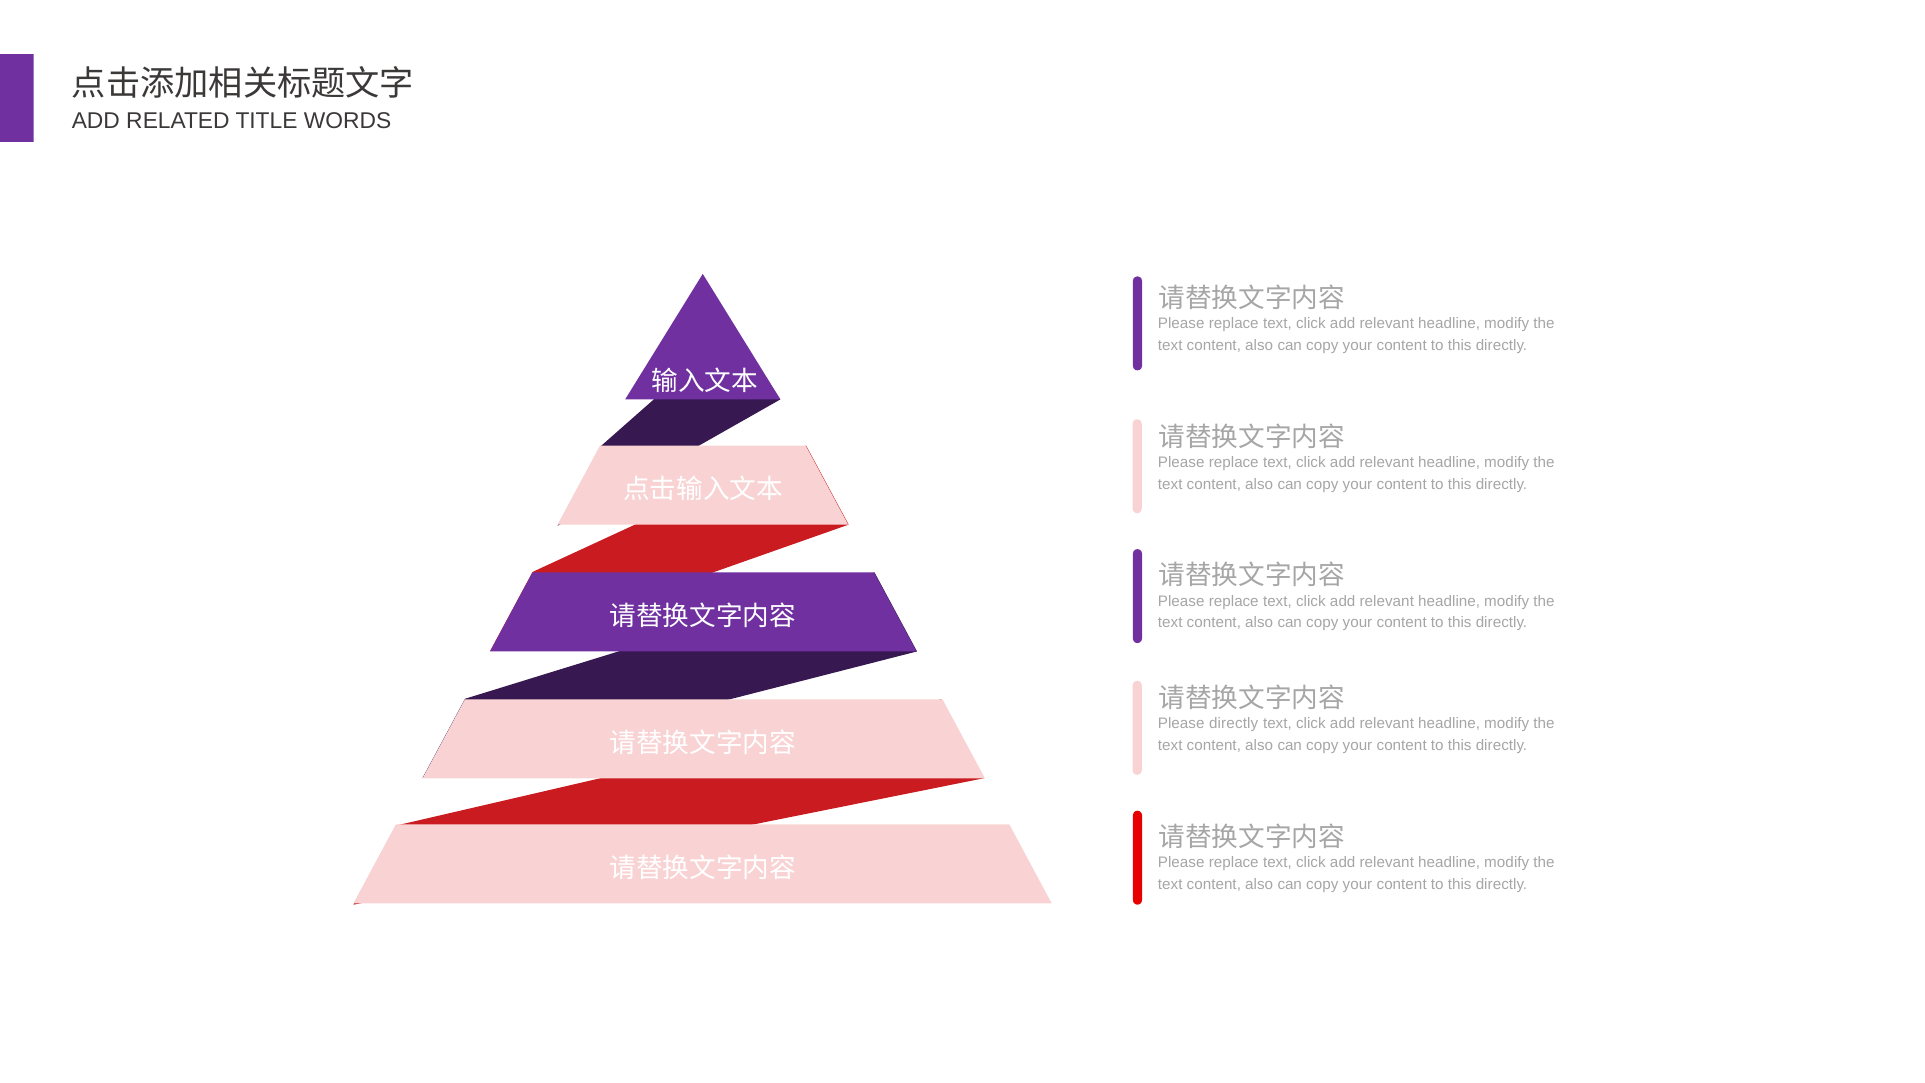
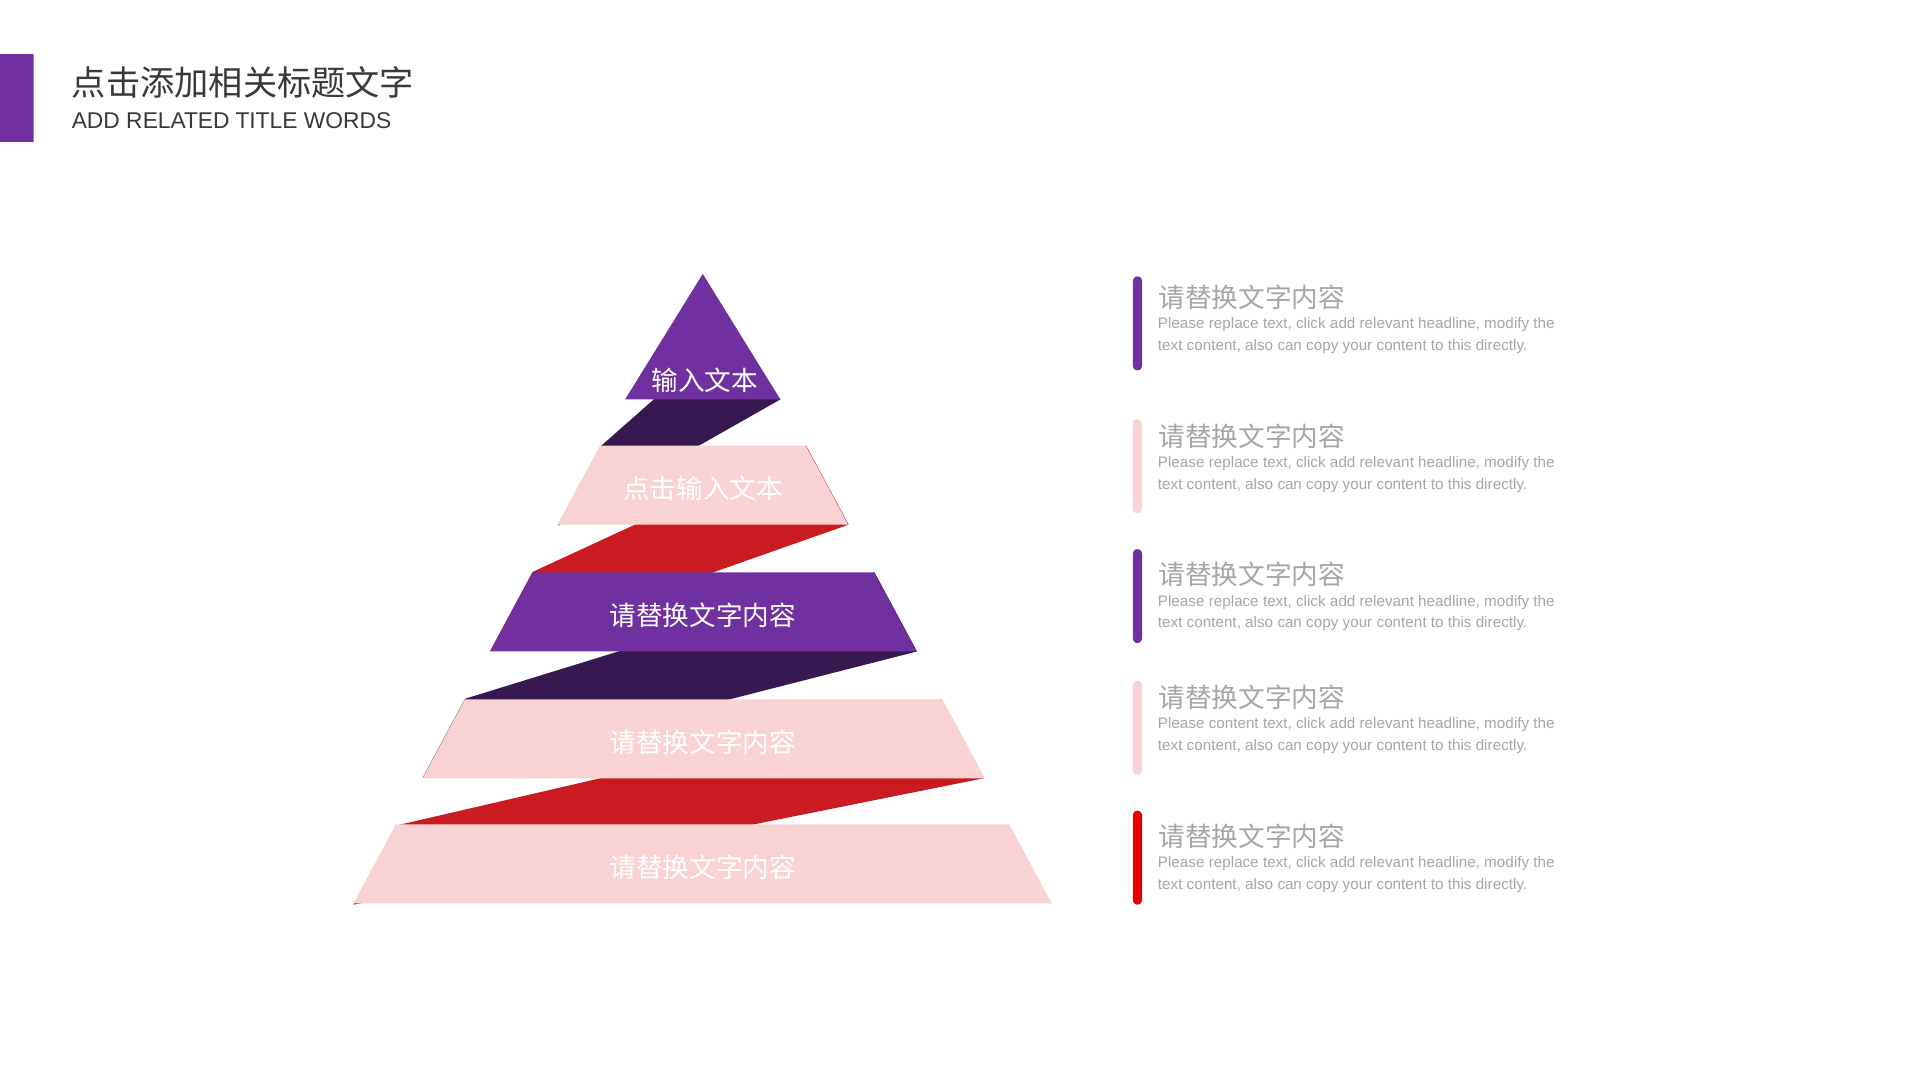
Please directly: directly -> content (1234, 724)
